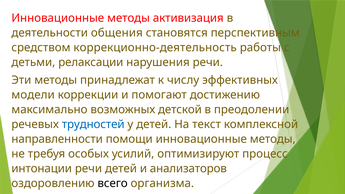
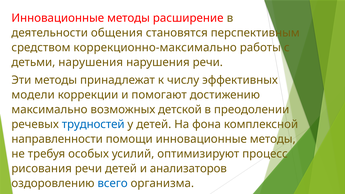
активизация: активизация -> расширение (188, 18)
коррекционно-деятельность: коррекционно-деятельность -> коррекционно-максимально (155, 48)
детьми релаксации: релаксации -> нарушения (91, 62)
текст: текст -> фона (207, 124)
интонации: интонации -> рисования (42, 169)
всего colour: black -> blue (113, 183)
